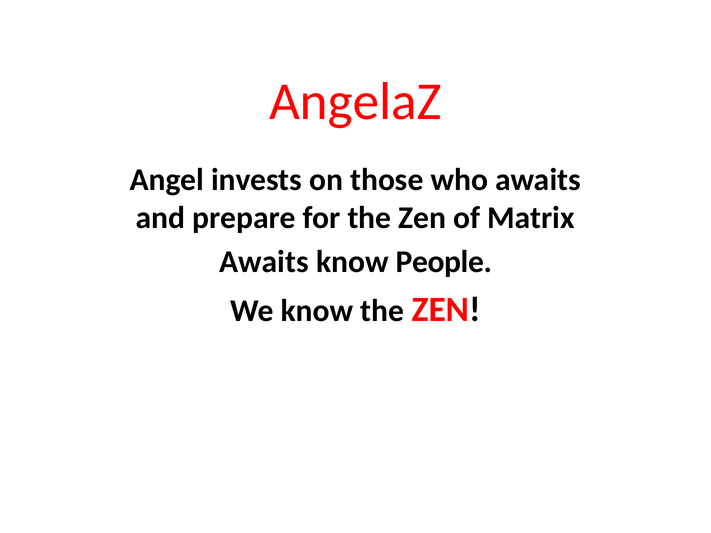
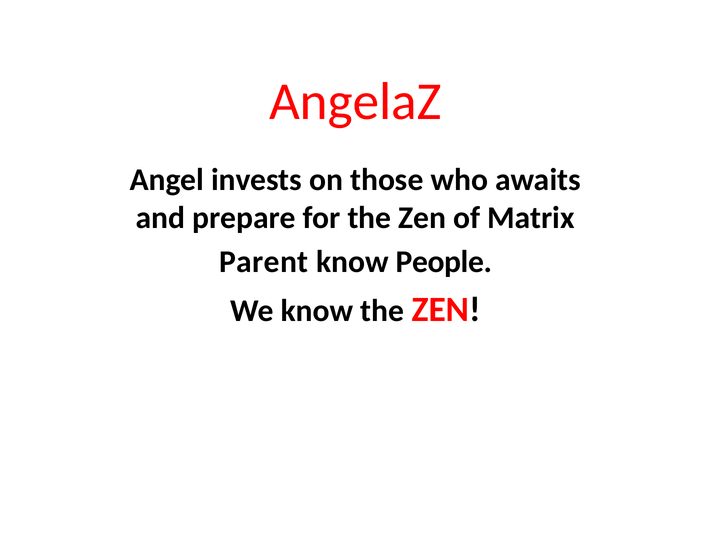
Awaits: Awaits -> Parent (264, 262)
